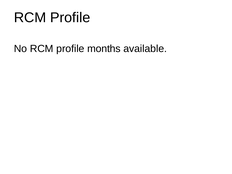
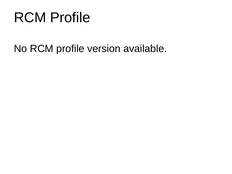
months: months -> version (104, 49)
